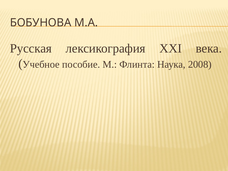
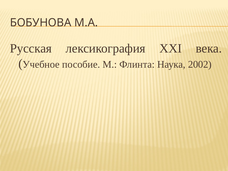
2008: 2008 -> 2002 (200, 64)
